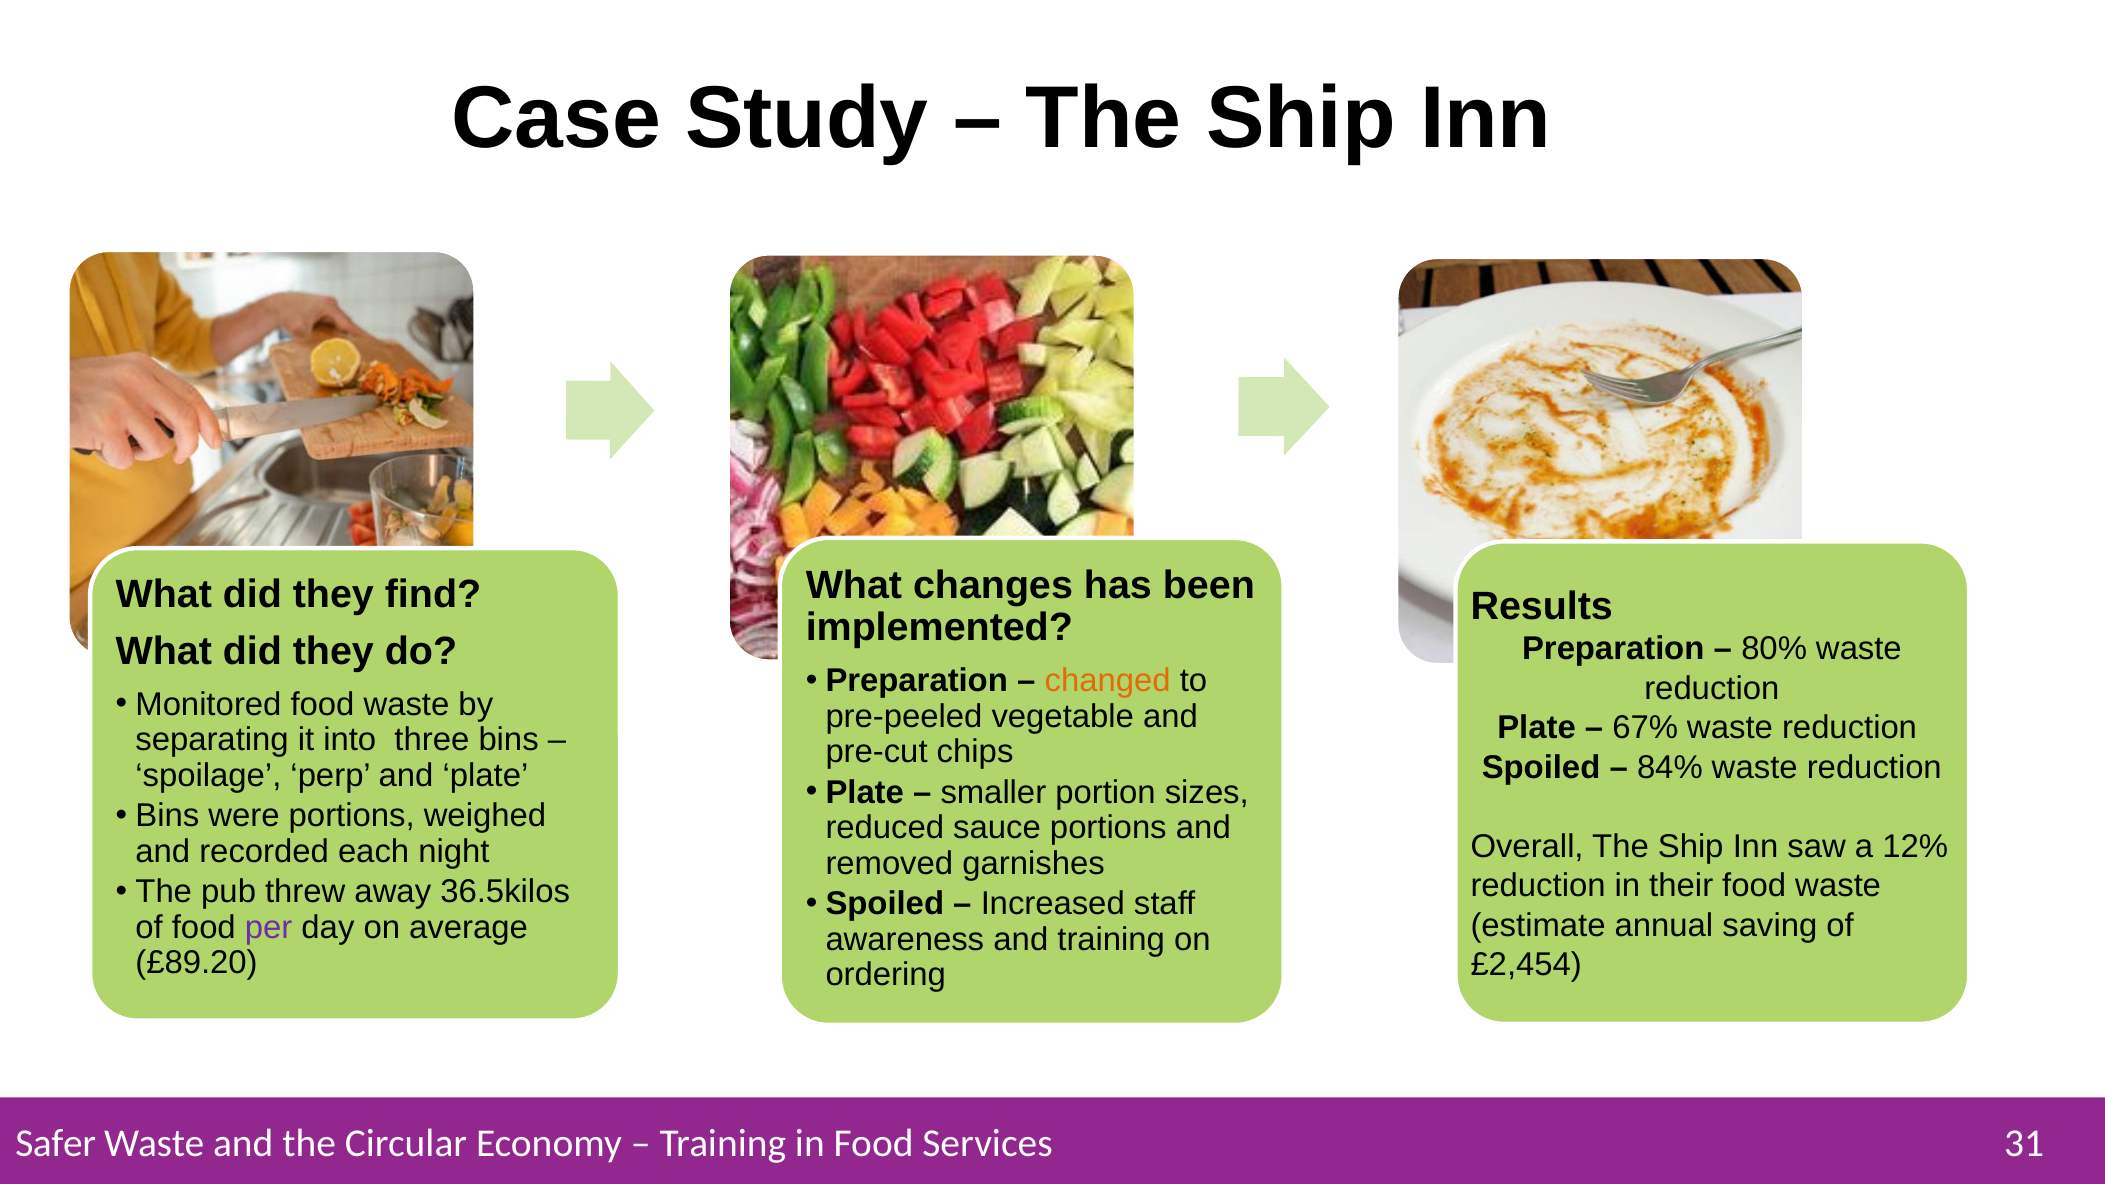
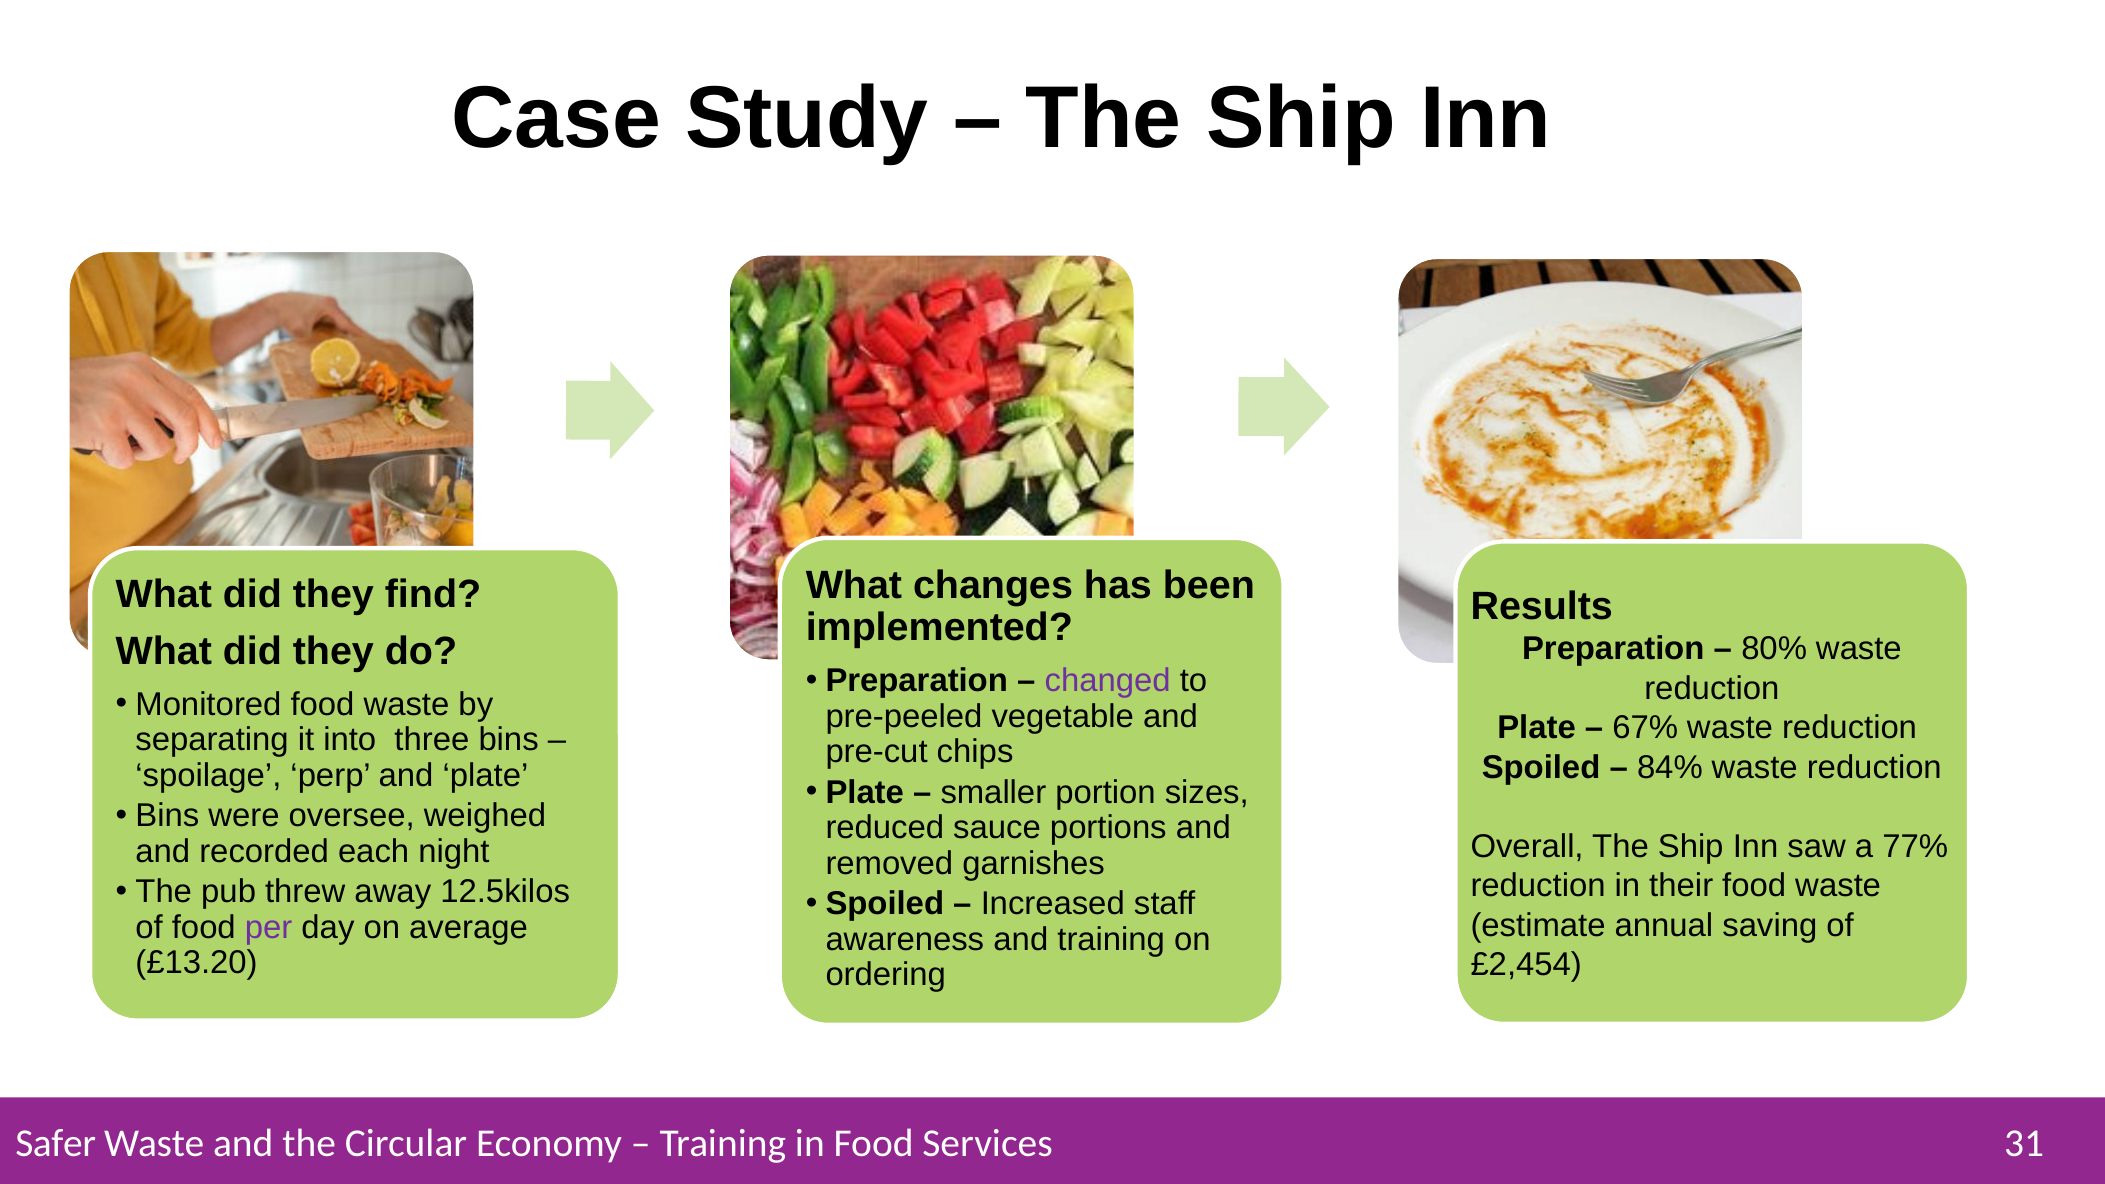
changed colour: orange -> purple (1108, 681)
were portions: portions -> oversee (352, 816)
12%: 12% -> 77% (1915, 846)
36.5kilos: 36.5kilos -> 12.5kilos (505, 892)
£89.20: £89.20 -> £13.20 (197, 963)
